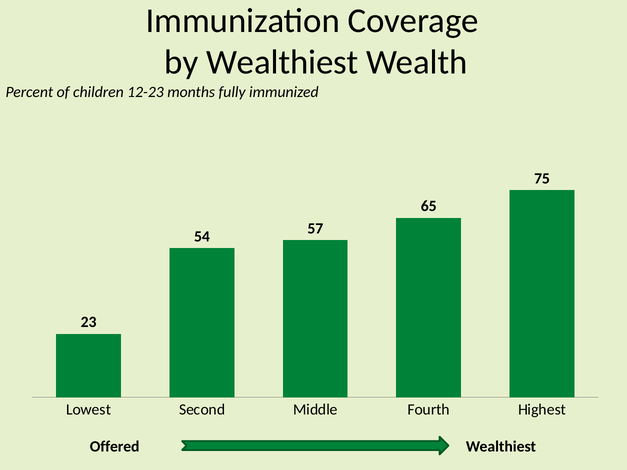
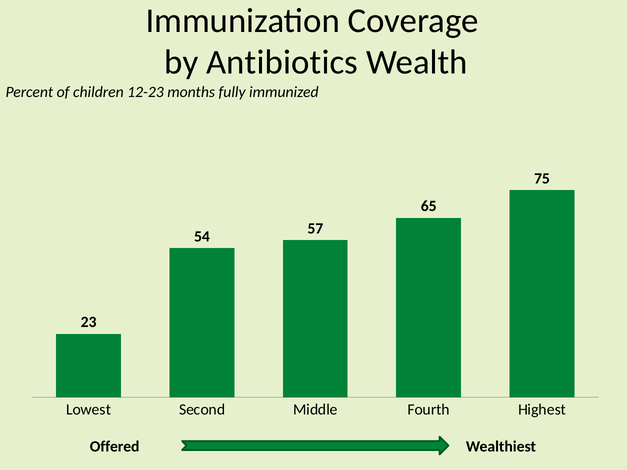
by Wealthiest: Wealthiest -> Antibiotics (282, 63)
